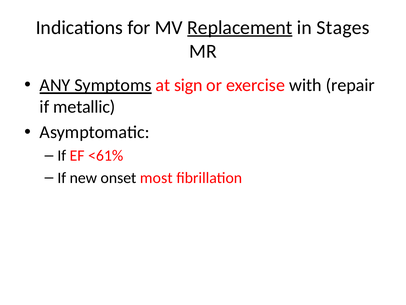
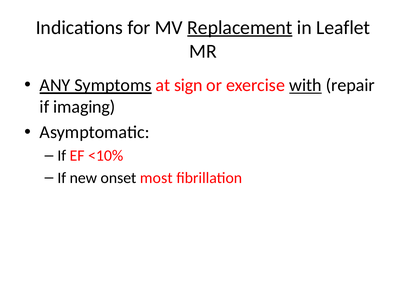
Stages: Stages -> Leaflet (343, 27)
with underline: none -> present (305, 85)
metallic: metallic -> imaging (84, 107)
<61%: <61% -> <10% (106, 155)
